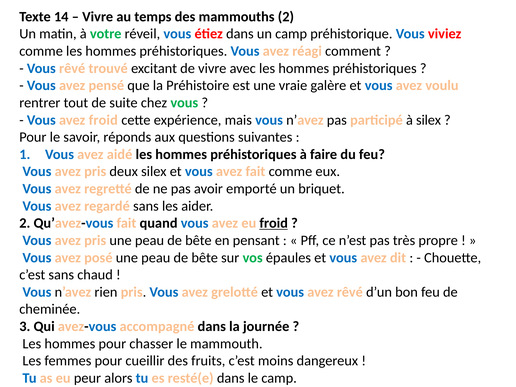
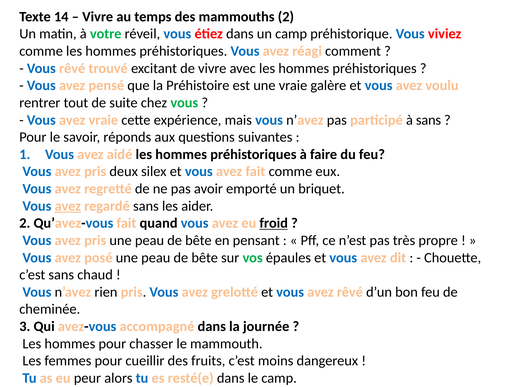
avez froid: froid -> vraie (103, 120)
à silex: silex -> sans (429, 120)
avez underline: none -> present (68, 206)
